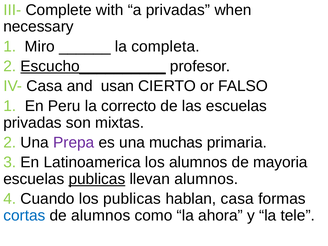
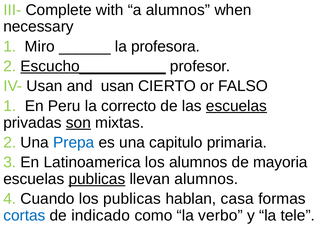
a privadas: privadas -> alumnos (178, 10)
completa: completa -> profesora (166, 46)
IV- Casa: Casa -> Usan (45, 86)
escuelas underline: none -> present (236, 106)
son underline: none -> present (78, 123)
Prepa colour: purple -> blue (74, 142)
muchas: muchas -> capitulo (176, 142)
de alumnos: alumnos -> indicado (101, 216)
ahora: ahora -> verbo (220, 216)
